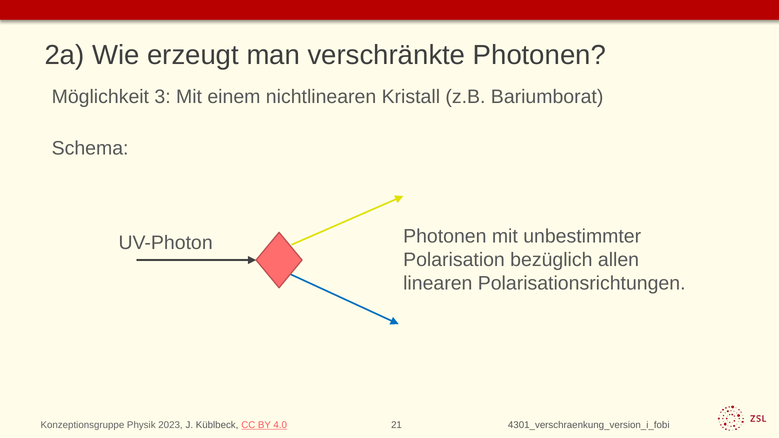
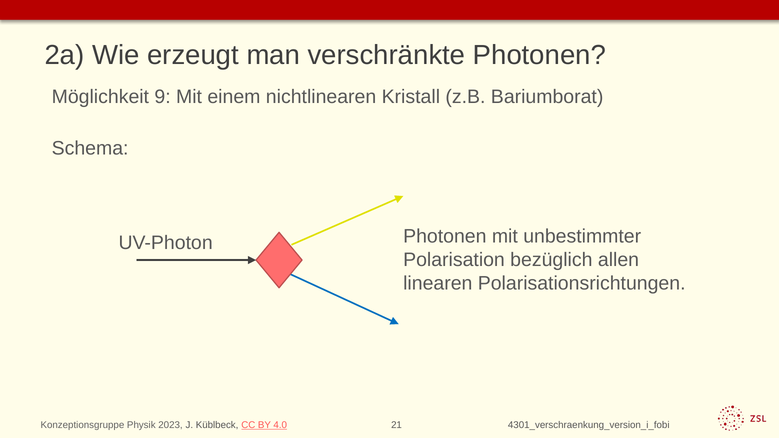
3: 3 -> 9 (163, 97)
